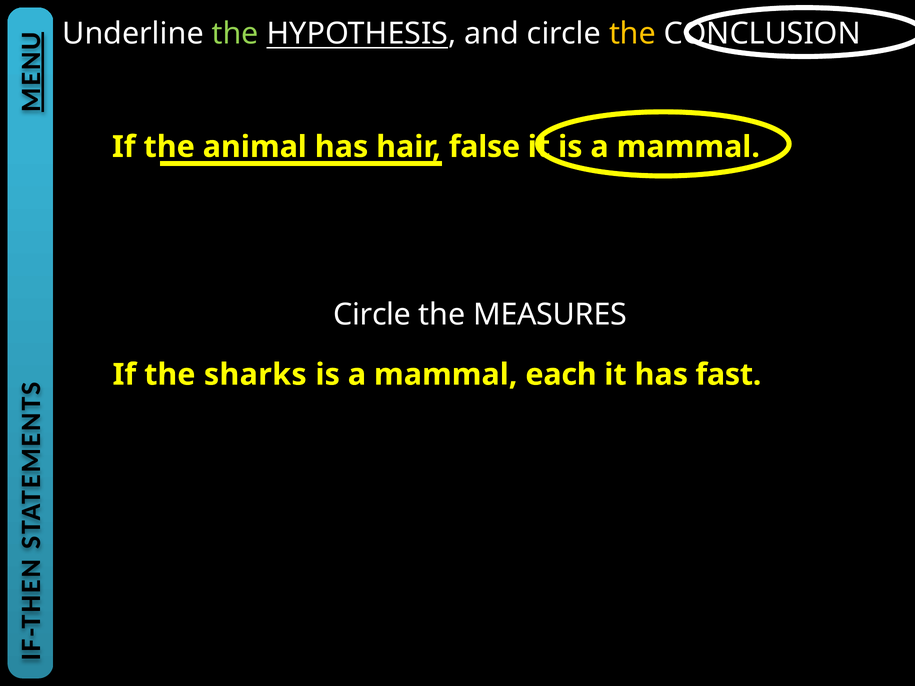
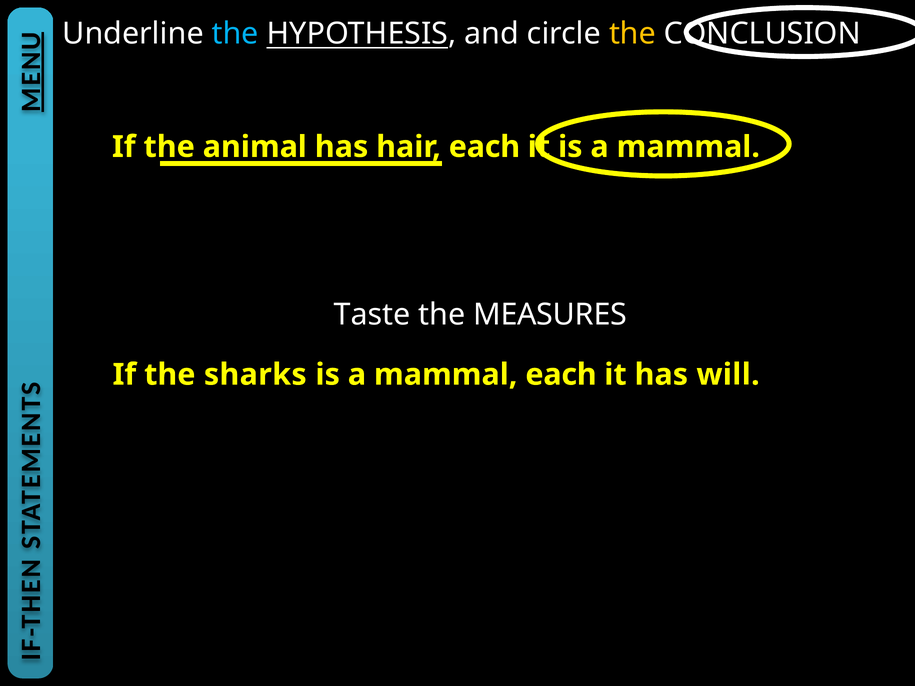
the colour: light green -> light blue (235, 34)
false: false -> each (484, 147)
Circle: Circle -> Taste (372, 315)
fast: fast -> will (728, 375)
